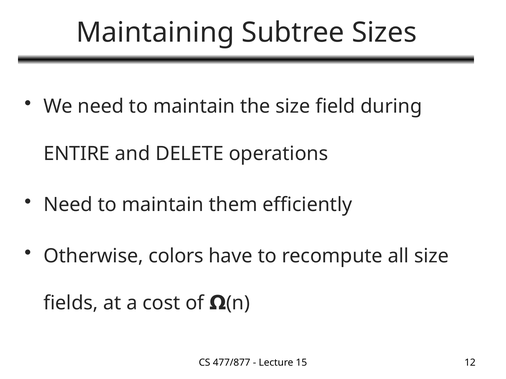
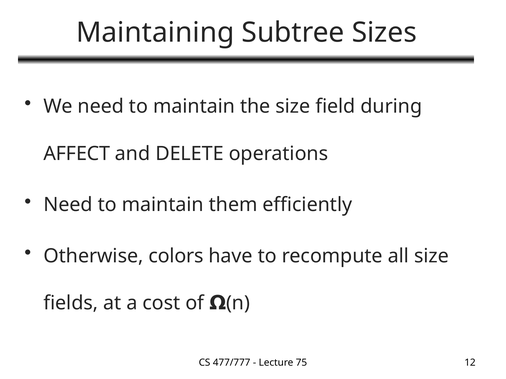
ENTIRE: ENTIRE -> AFFECT (77, 154)
477/877: 477/877 -> 477/777 (232, 363)
15: 15 -> 75 (301, 363)
